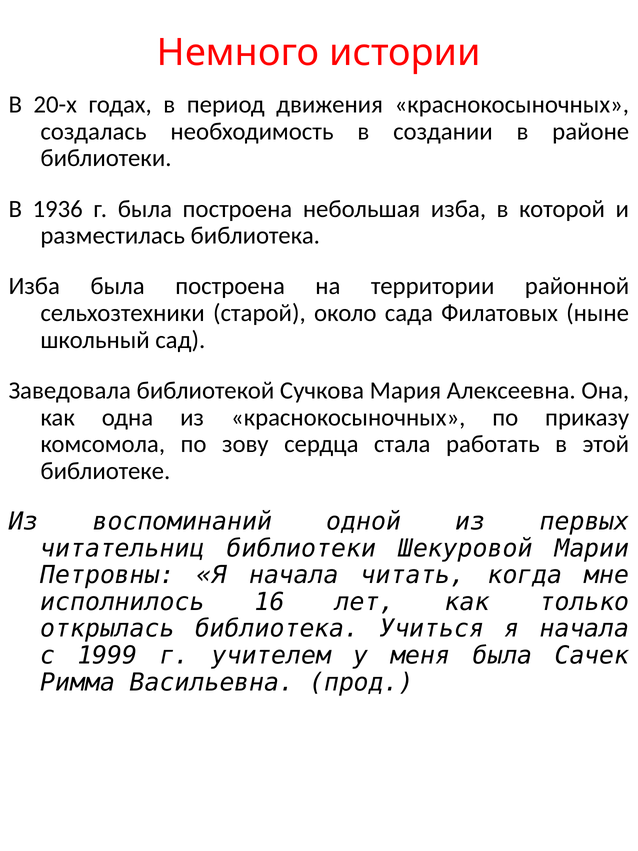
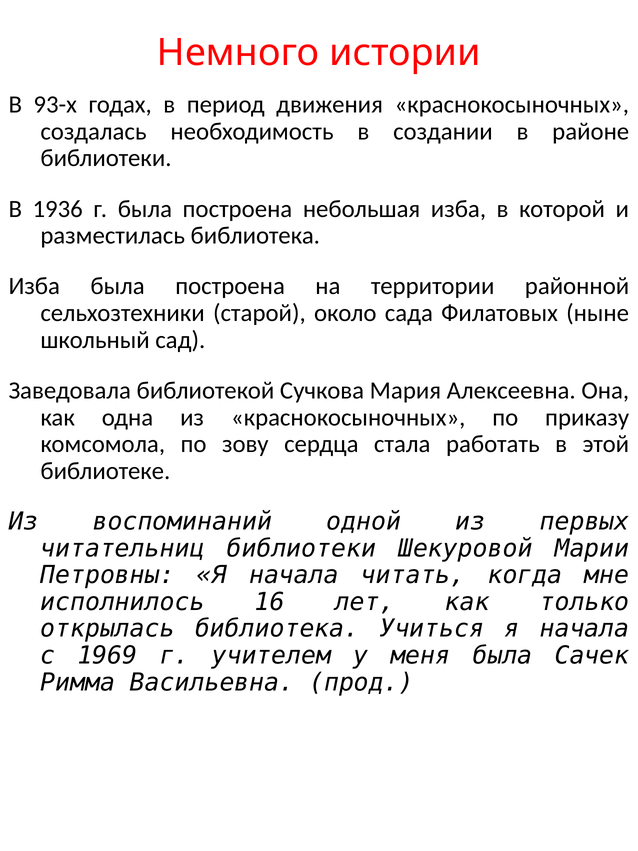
20-х: 20-х -> 93-х (55, 105)
1999: 1999 -> 1969 (107, 655)
